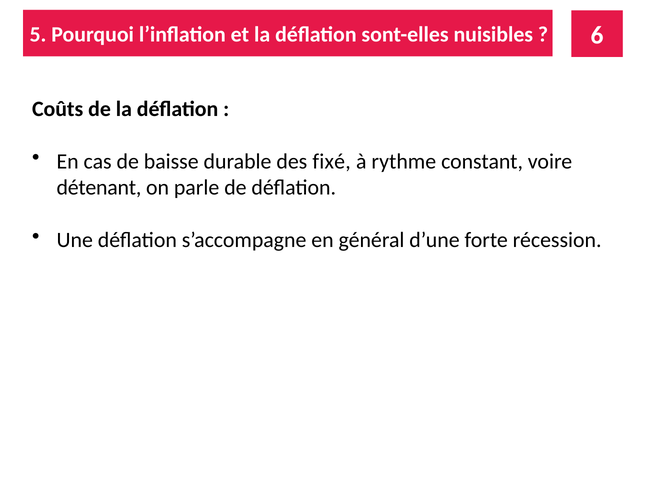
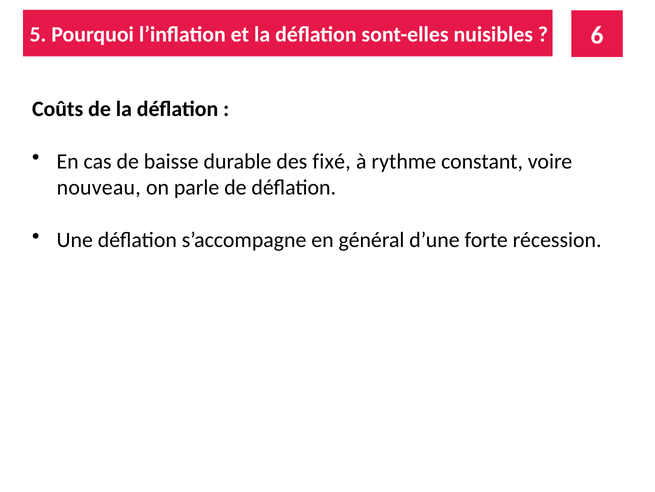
détenant: détenant -> nouveau (99, 187)
